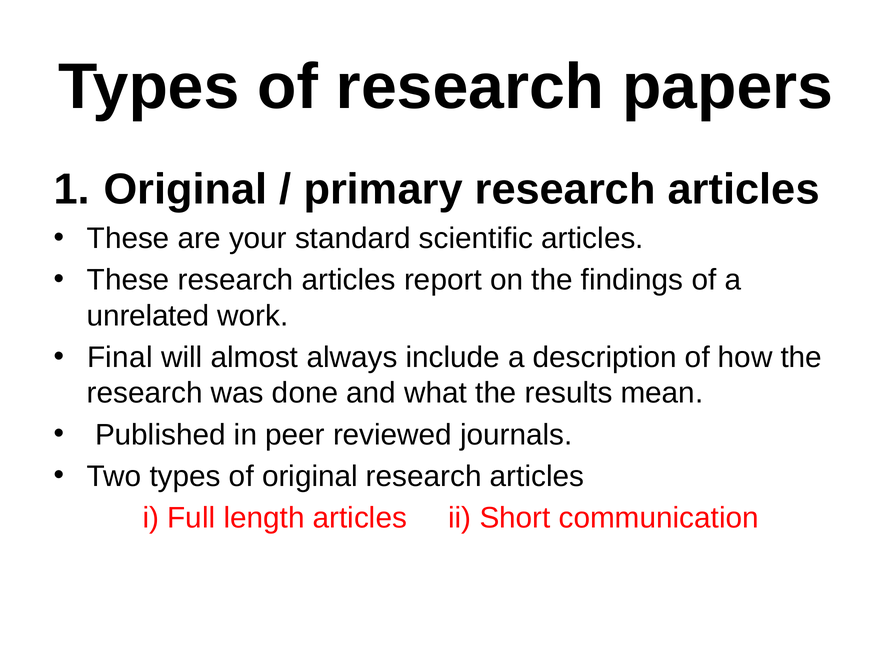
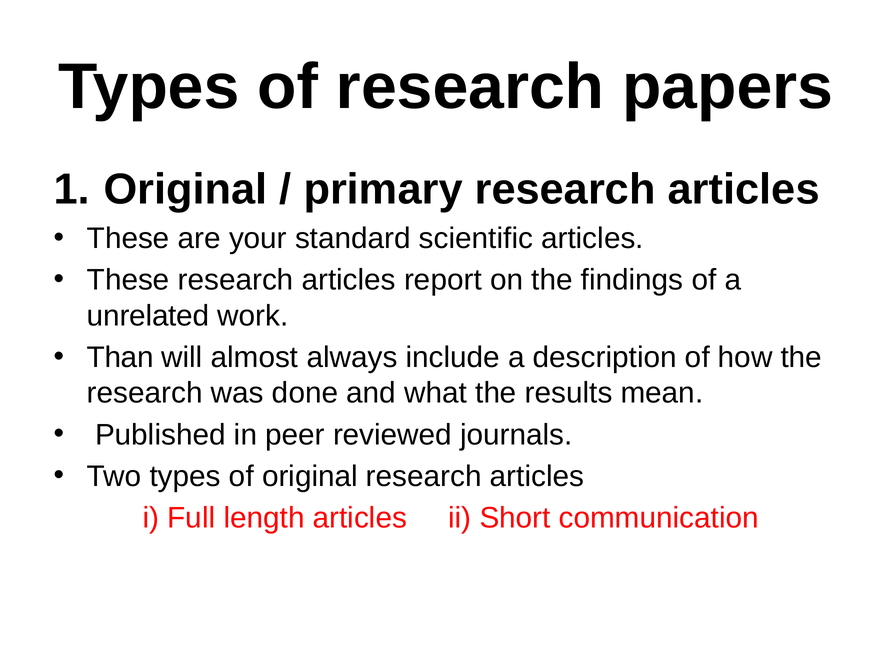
Final: Final -> Than (120, 357)
